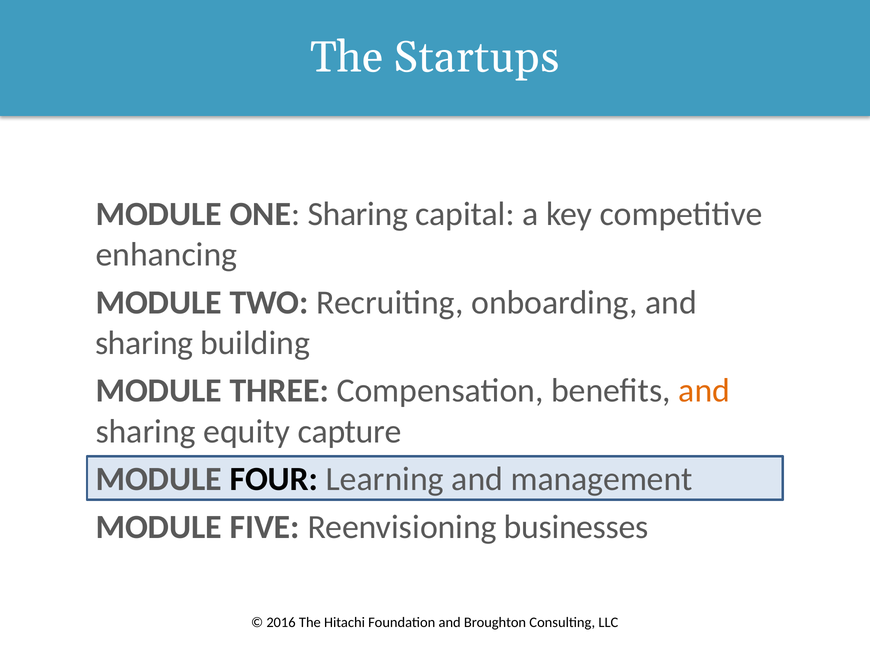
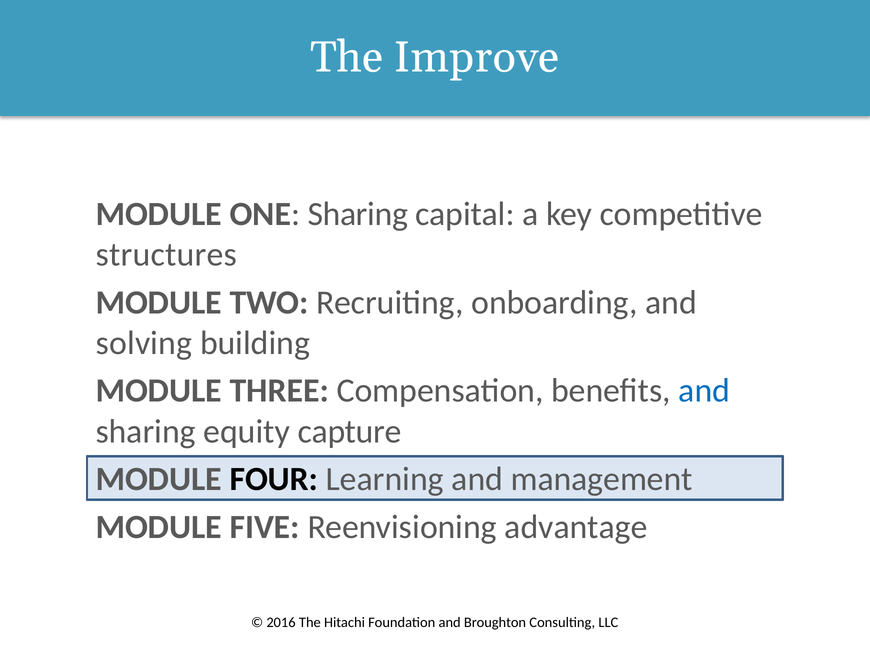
Startups: Startups -> Improve (477, 57)
enhancing: enhancing -> structures (166, 255)
sharing: sharing -> solving (144, 343)
and colour: orange -> blue (704, 391)
businesses: businesses -> advantage (576, 527)
